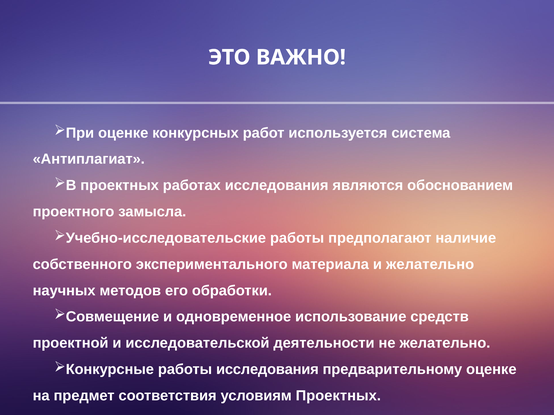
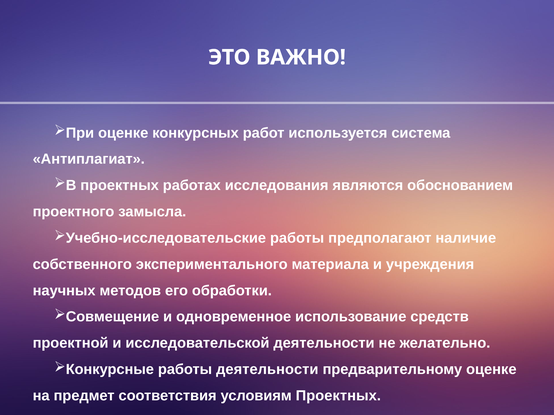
и желательно: желательно -> учреждения (430, 265)
работы исследования: исследования -> деятельности (267, 370)
